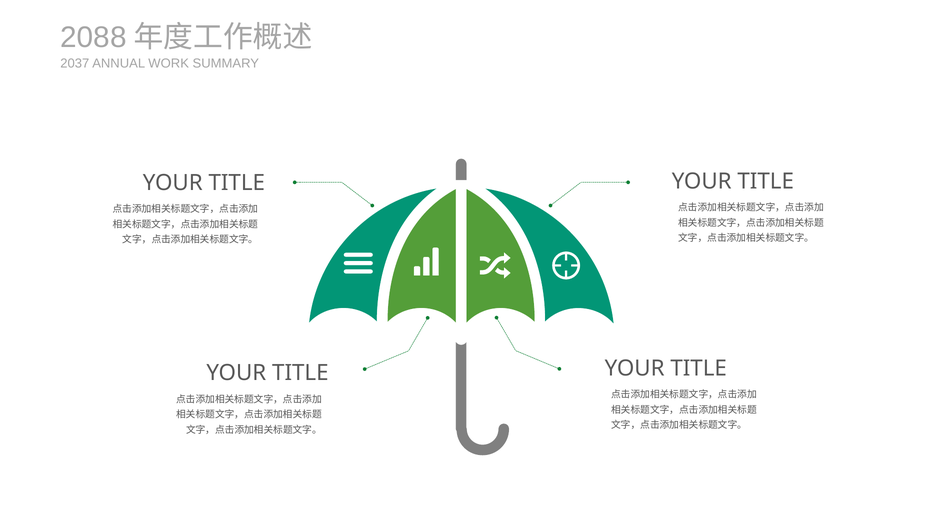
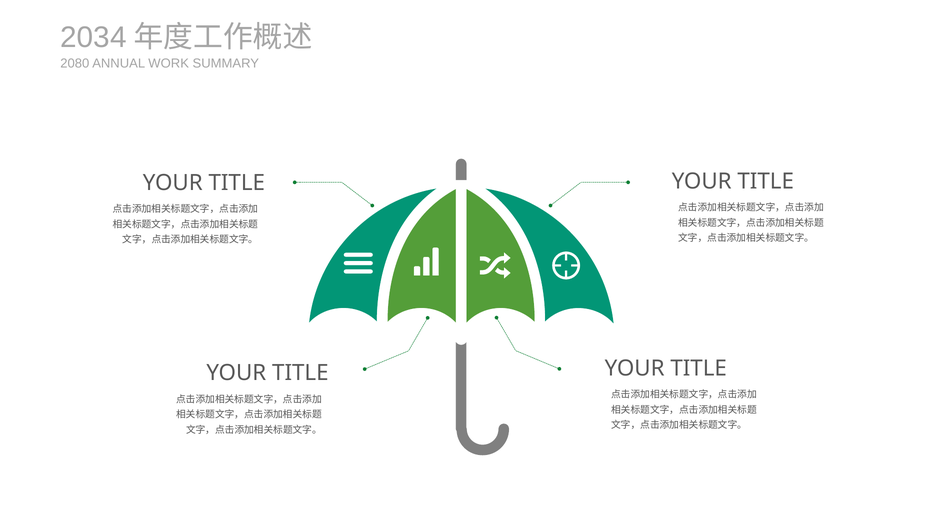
2088: 2088 -> 2034 (93, 37)
2037: 2037 -> 2080 (75, 63)
